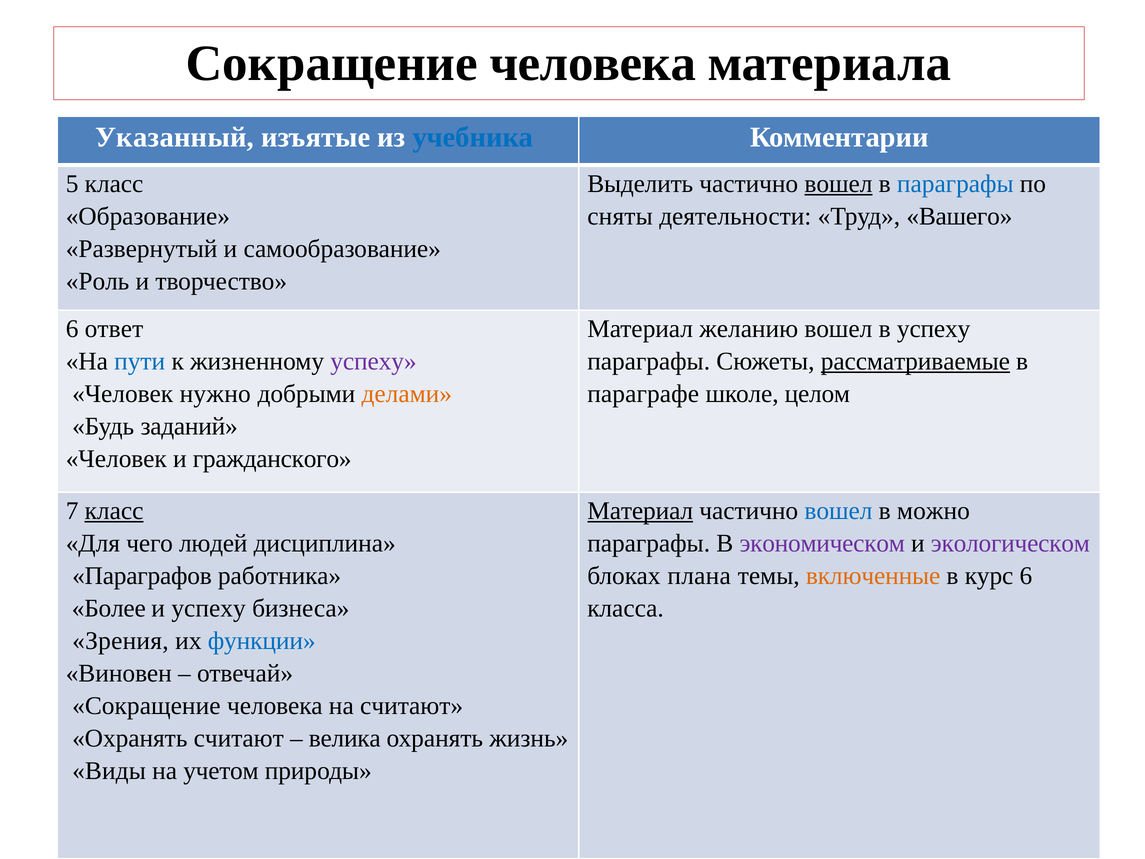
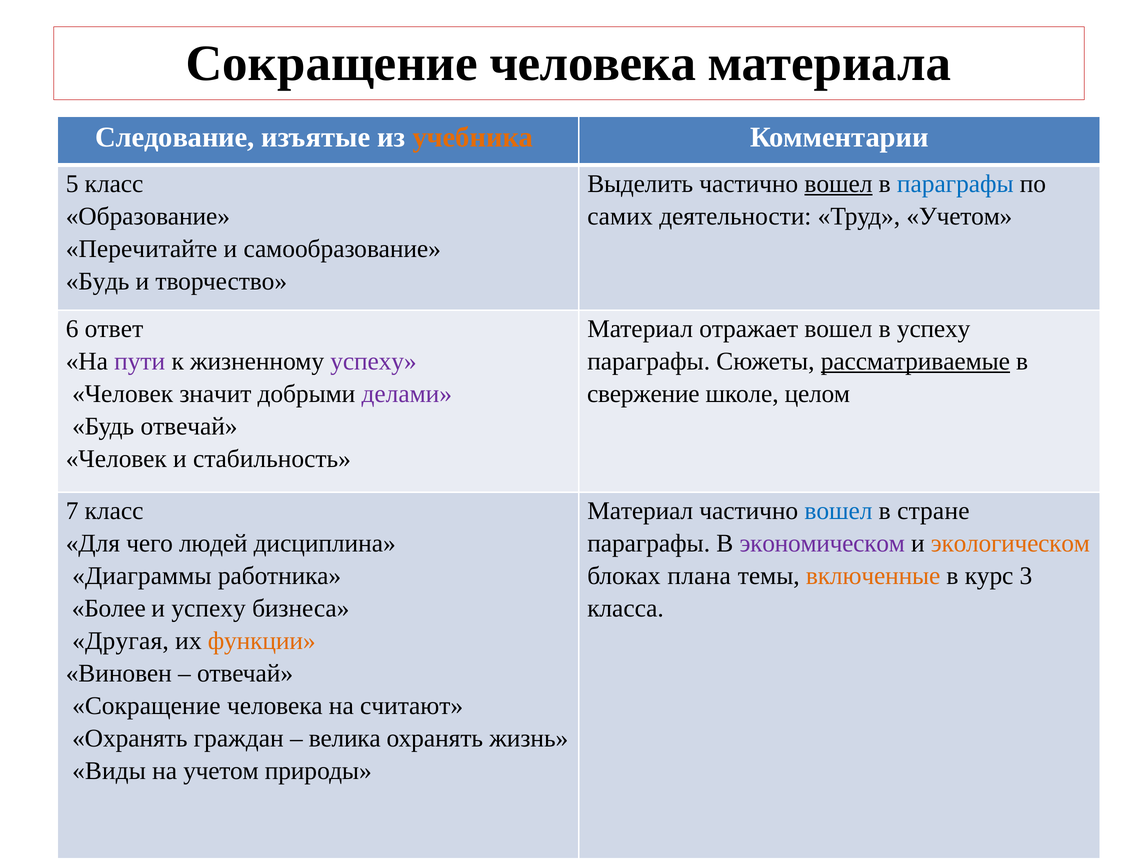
Указанный: Указанный -> Следование (175, 137)
учебника colour: blue -> orange (473, 137)
сняты: сняты -> самих (620, 216)
Труд Вашего: Вашего -> Учетом (959, 216)
Развернутый: Развернутый -> Перечитайте (142, 249)
Роль: Роль -> Будь (98, 281)
желанию: желанию -> отражает (749, 329)
пути colour: blue -> purple (140, 361)
нужно: нужно -> значит (215, 394)
делами colour: orange -> purple (407, 394)
параграфе: параграфе -> свержение (643, 394)
Будь заданий: заданий -> отвечай (189, 426)
гражданского: гражданского -> стабильность (272, 459)
класс underline: present -> none (114, 511)
Материал underline: present -> none (640, 511)
можно: можно -> стране (933, 511)
экологическом colour: purple -> orange (1010, 543)
Параграфов: Параграфов -> Диаграммы (142, 576)
курс 6: 6 -> 3 (1026, 576)
Зрения: Зрения -> Другая (120, 641)
функции colour: blue -> orange (262, 641)
Охранять считают: считают -> граждан (239, 738)
